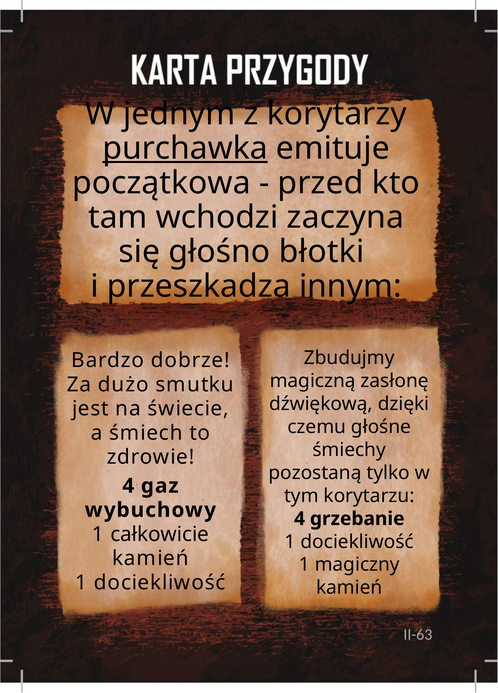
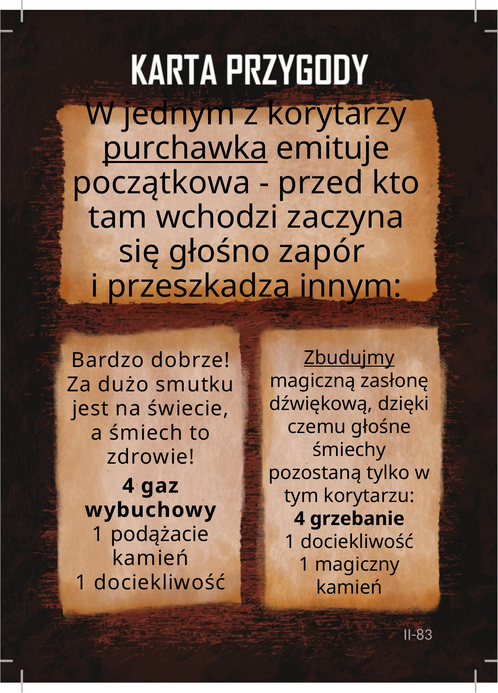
błotki: błotki -> zapór (322, 252)
Zbudujmy underline: none -> present (349, 358)
całkowicie: całkowicie -> podążacie (160, 534)
II-63: II-63 -> II-83 (418, 635)
